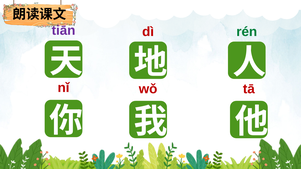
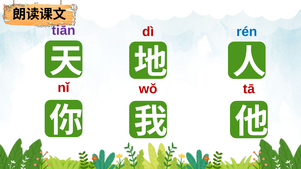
rén colour: green -> blue (247, 32)
